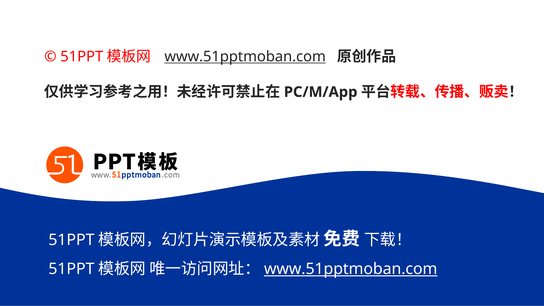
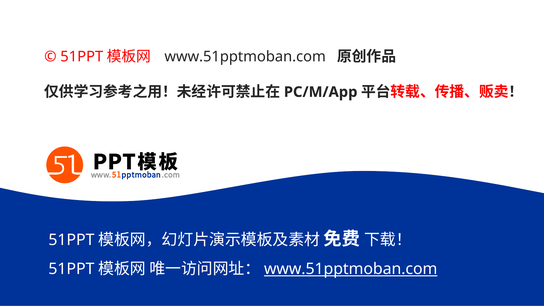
www.51pptmoban.com underline: present -> none (245, 57)
